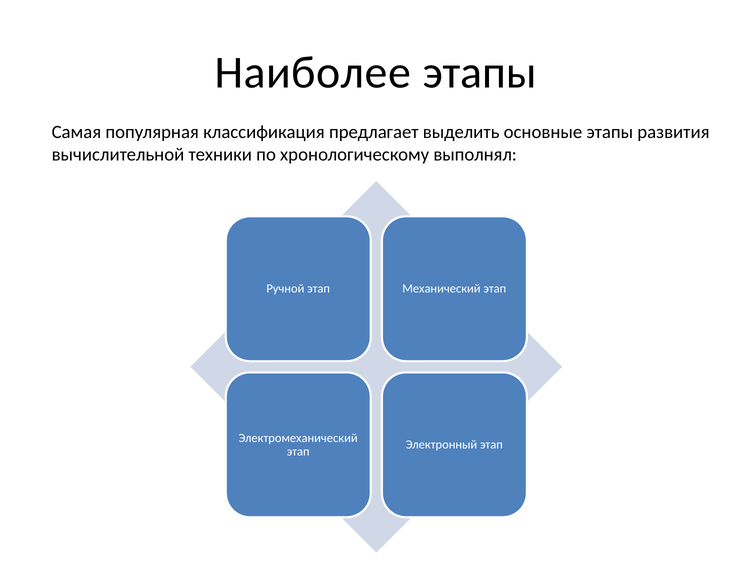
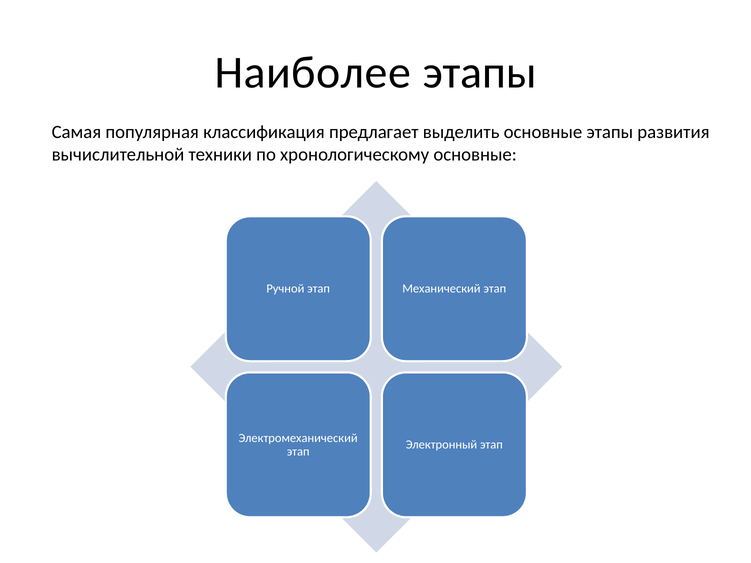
хронологическому выполнял: выполнял -> основные (475, 155)
